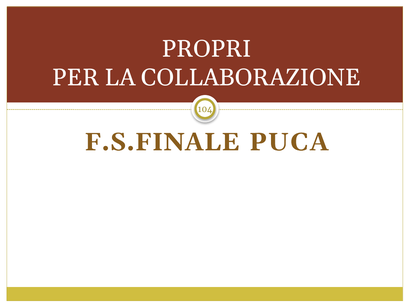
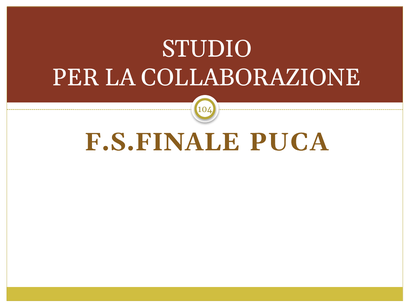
PROPRI: PROPRI -> STUDIO (207, 49)
